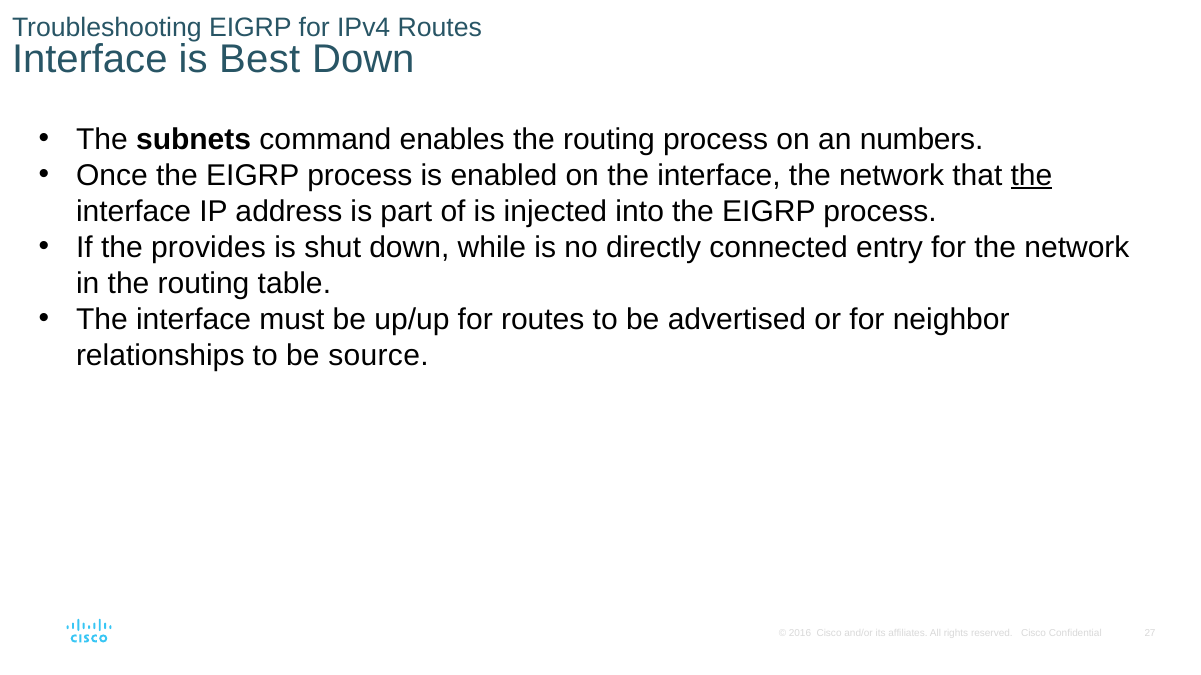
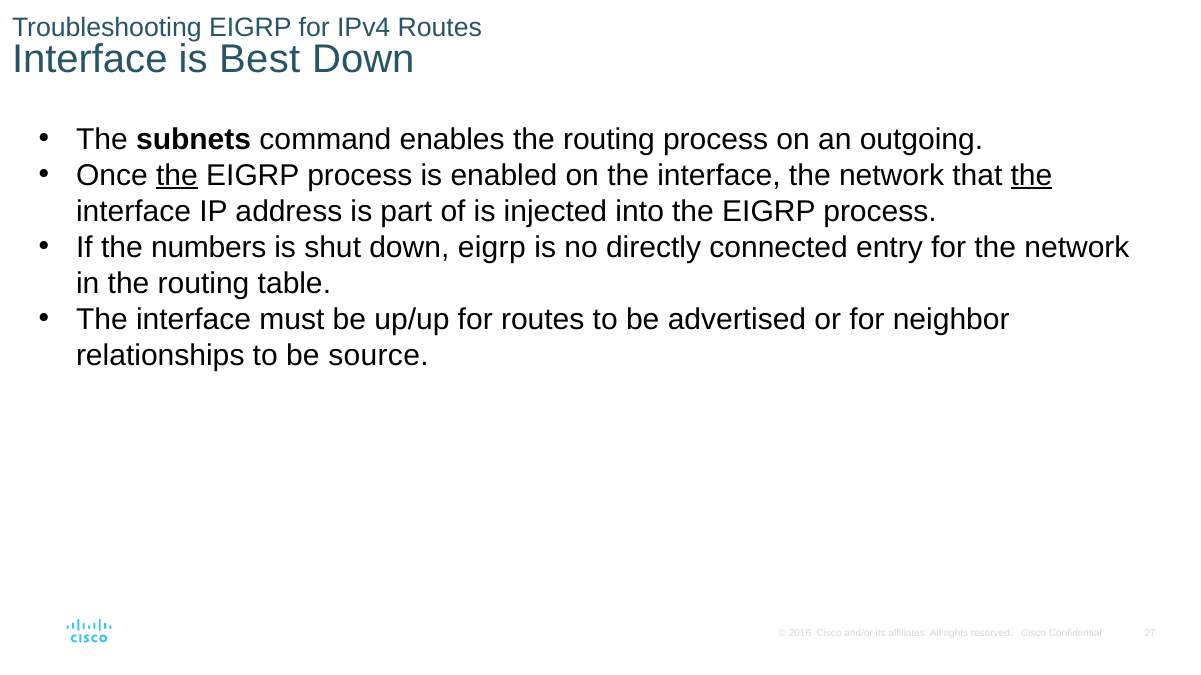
numbers: numbers -> outgoing (921, 140)
the underline: none -> present (177, 176)
provides: provides -> numbers (209, 248)
down while: while -> eigrp (492, 248)
